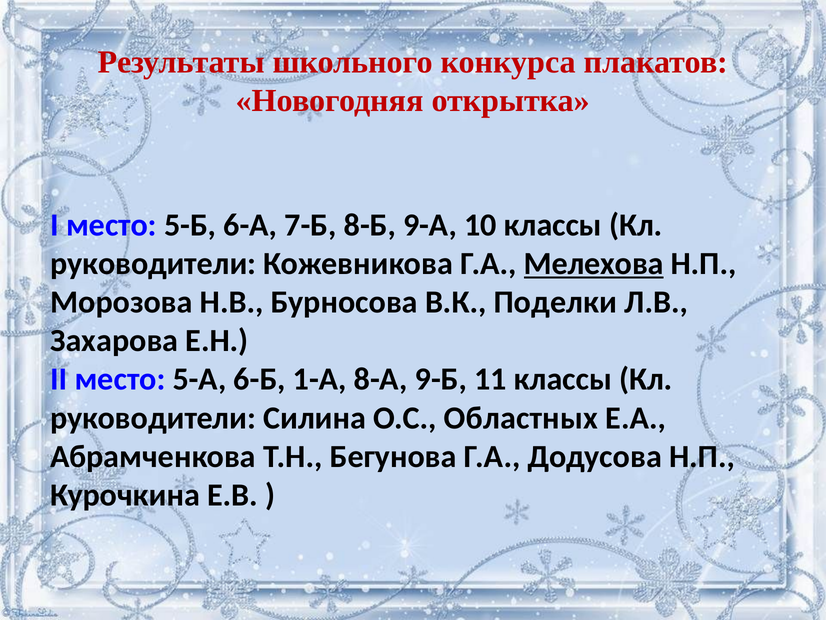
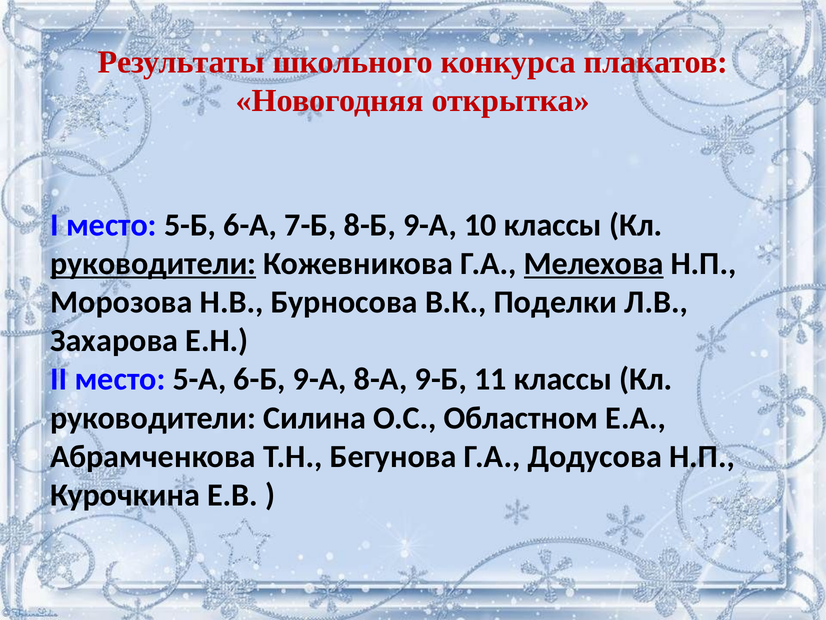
руководители underline: none -> present (153, 263)
6-Б 1-А: 1-А -> 9-А (320, 379)
Областных: Областных -> Областном (521, 418)
